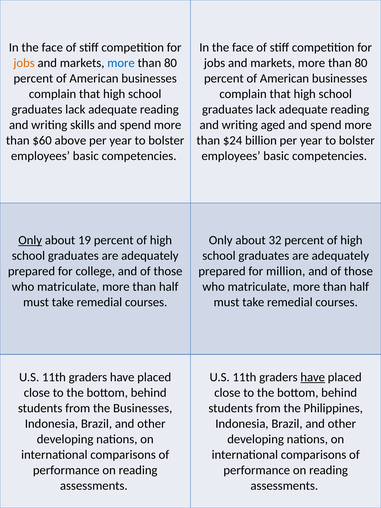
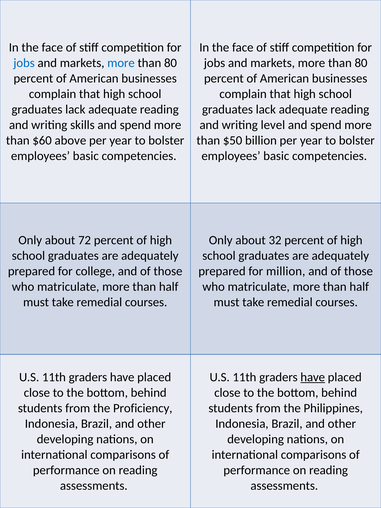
jobs colour: orange -> blue (24, 63)
aged: aged -> level (273, 125)
$24: $24 -> $50 (233, 140)
Only underline: present -> none (30, 240)
19: 19 -> 72 (85, 240)
the Businesses: Businesses -> Proficiency (143, 408)
